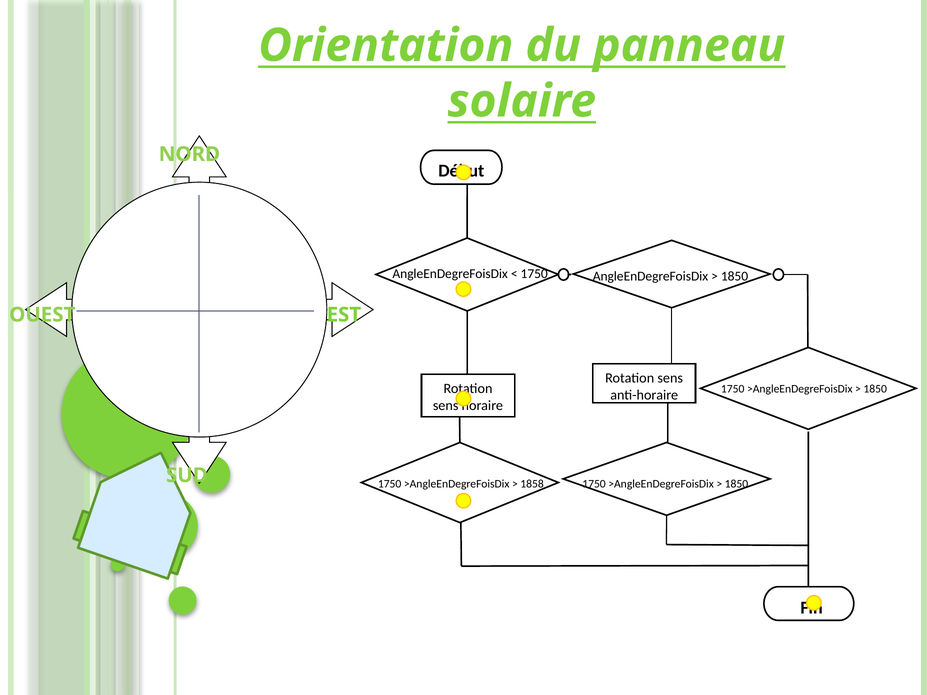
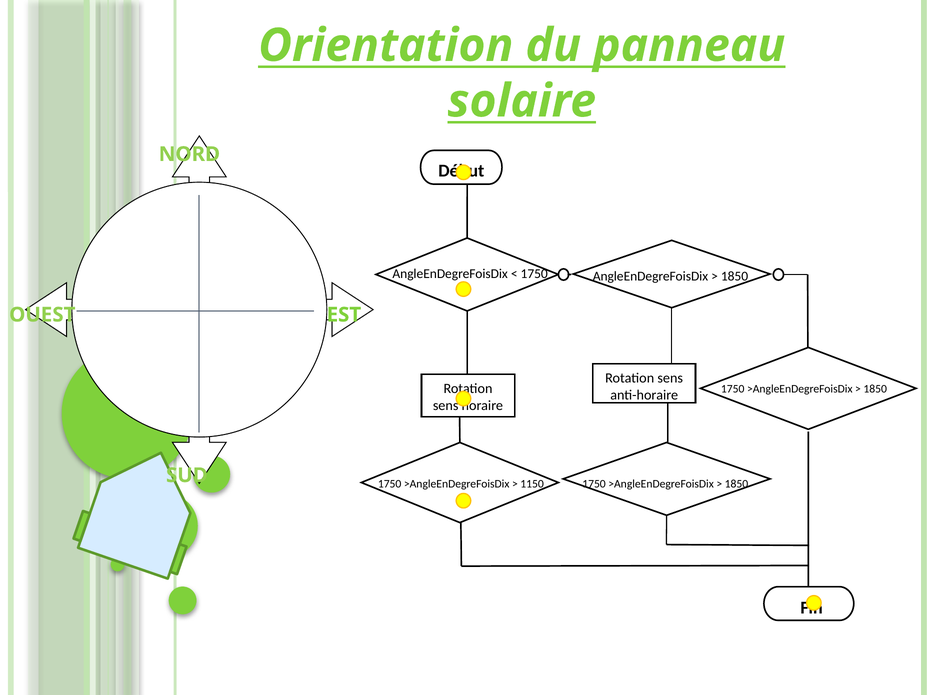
1858: 1858 -> 1150 (532, 484)
